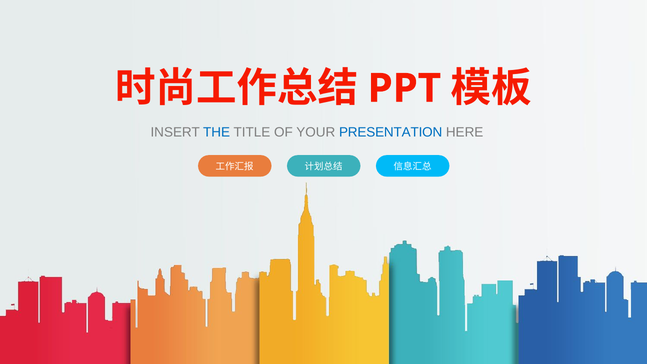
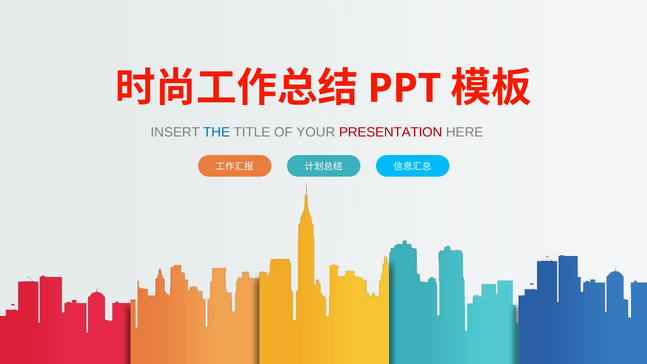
PRESENTATION colour: blue -> red (391, 132)
